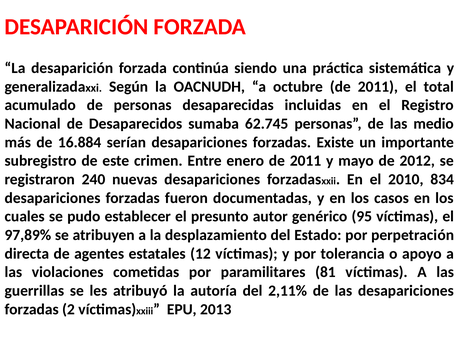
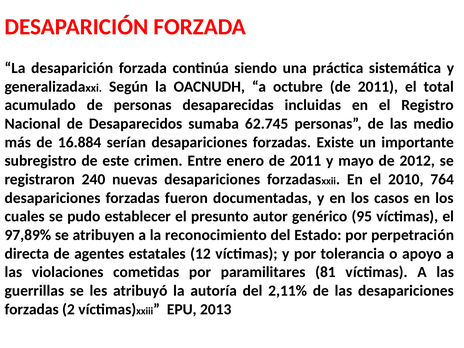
834: 834 -> 764 (442, 179)
desplazamiento: desplazamiento -> reconocimiento (216, 235)
